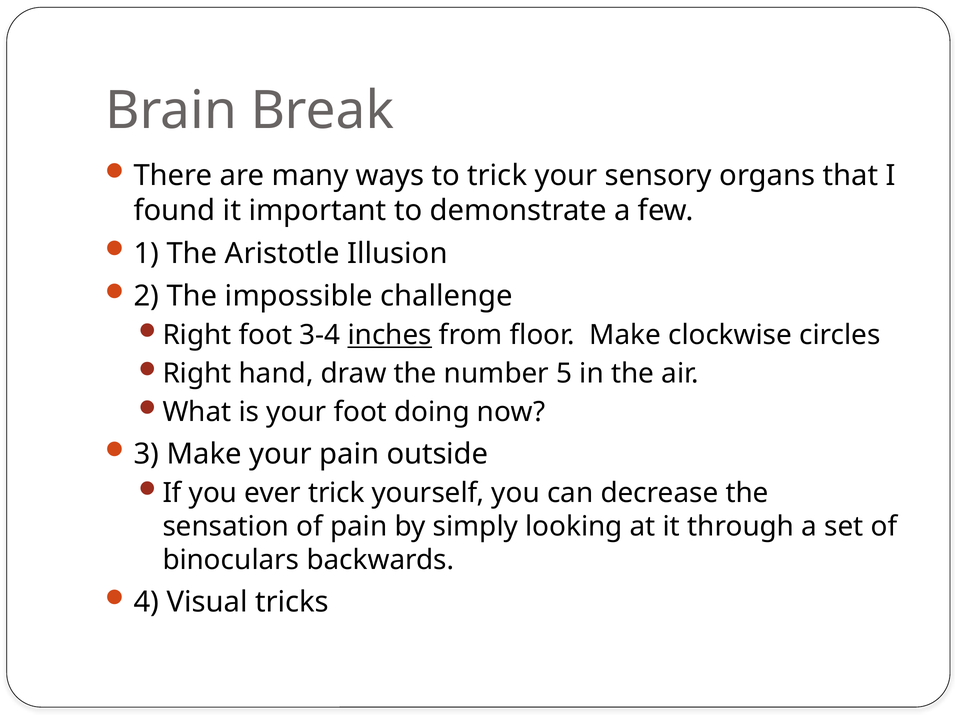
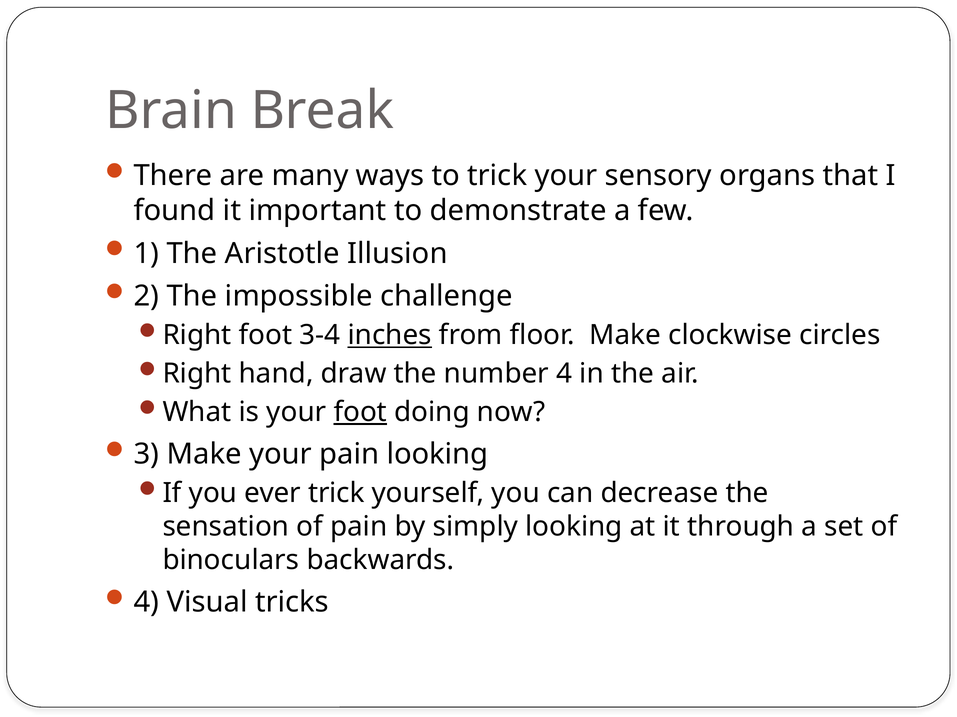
number 5: 5 -> 4 (564, 374)
foot underline: none -> present (360, 413)
pain outside: outside -> looking (437, 455)
